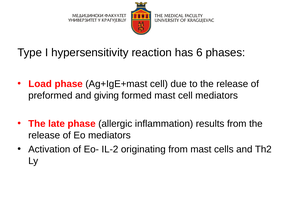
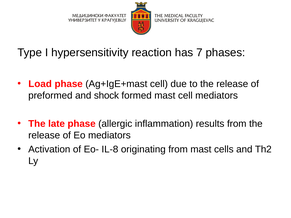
6: 6 -> 7 (199, 53)
giving: giving -> shock (106, 96)
IL-2: IL-2 -> IL-8 (110, 150)
